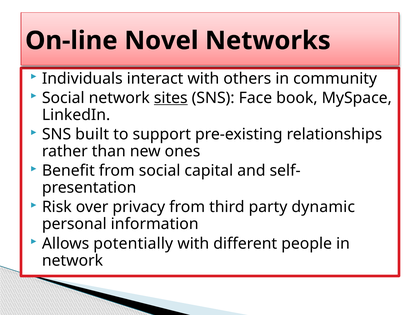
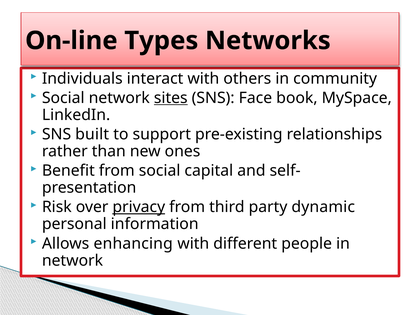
Novel: Novel -> Types (161, 41)
privacy underline: none -> present (139, 207)
potentially: potentially -> enhancing (133, 243)
